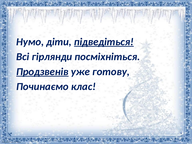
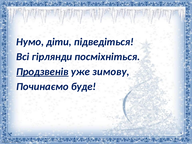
підведіться underline: present -> none (104, 42)
готову: готову -> зимову (111, 72)
клас: клас -> буде (84, 87)
